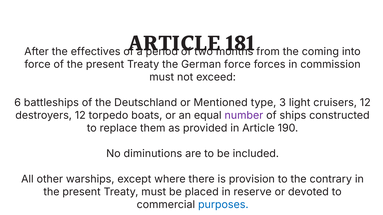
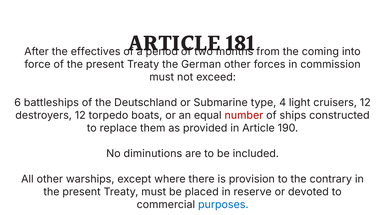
German force: force -> other (237, 65)
Mentioned: Mentioned -> Submarine (221, 103)
3: 3 -> 4 (283, 103)
number colour: purple -> red (244, 116)
